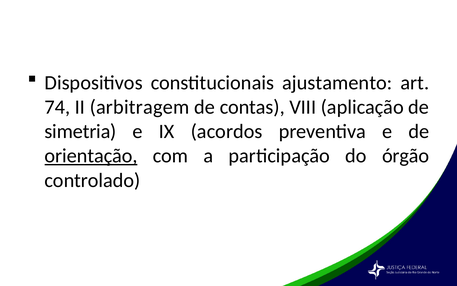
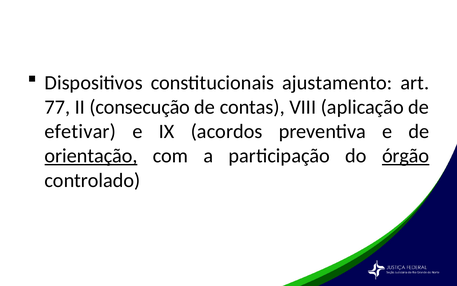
74: 74 -> 77 (57, 107)
arbitragem: arbitragem -> consecução (140, 107)
simetria: simetria -> efetivar (80, 131)
órgão underline: none -> present (406, 156)
